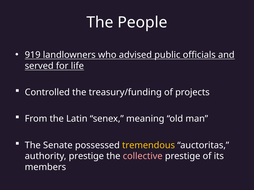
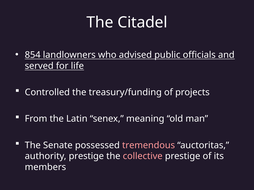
People: People -> Citadel (142, 23)
919: 919 -> 854 (33, 55)
tremendous colour: yellow -> pink (149, 146)
